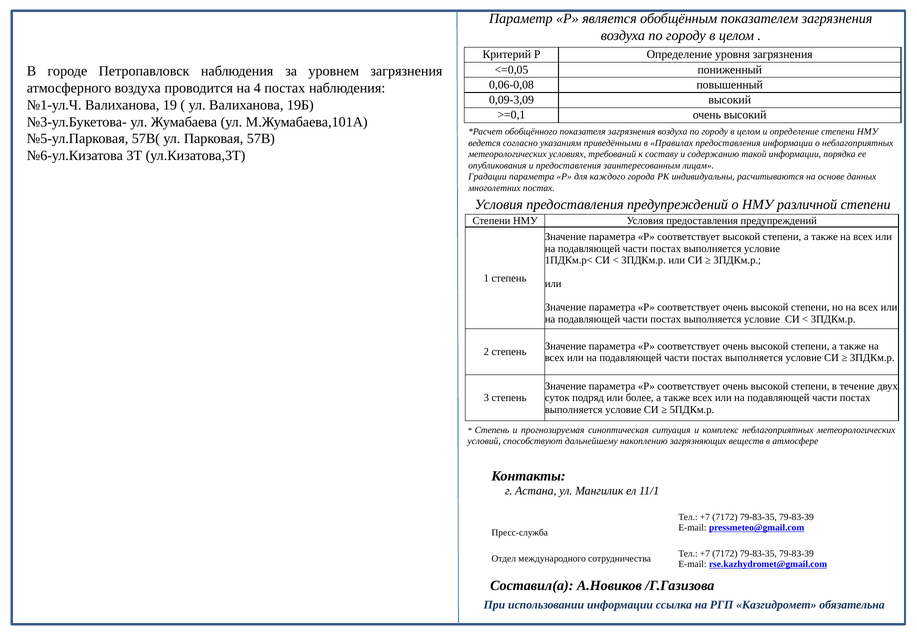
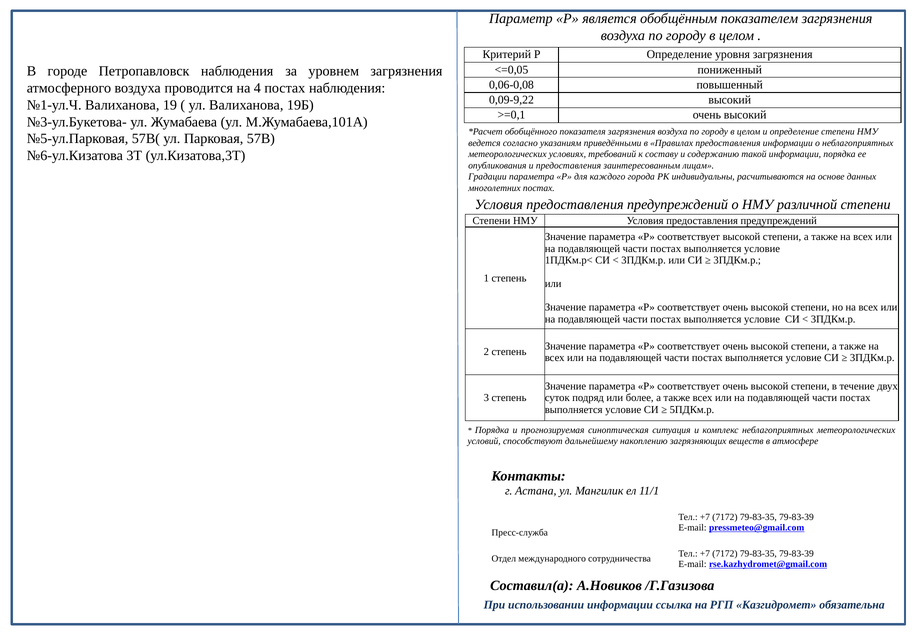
0,09-3,09: 0,09-3,09 -> 0,09-9,22 (511, 100)
Степень: Степень -> Порядка (492, 430)
